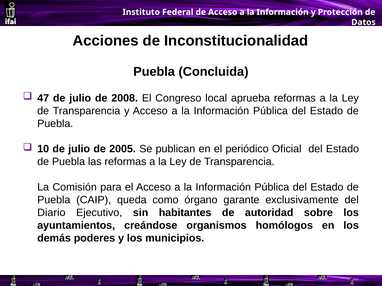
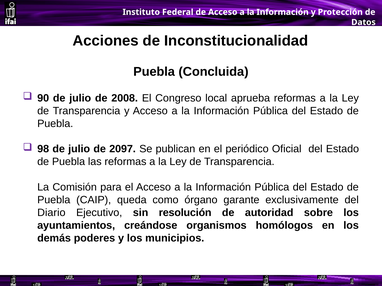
47: 47 -> 90 (43, 98)
10: 10 -> 98 (43, 149)
2005: 2005 -> 2097 (123, 149)
habitantes: habitantes -> resolución (185, 213)
